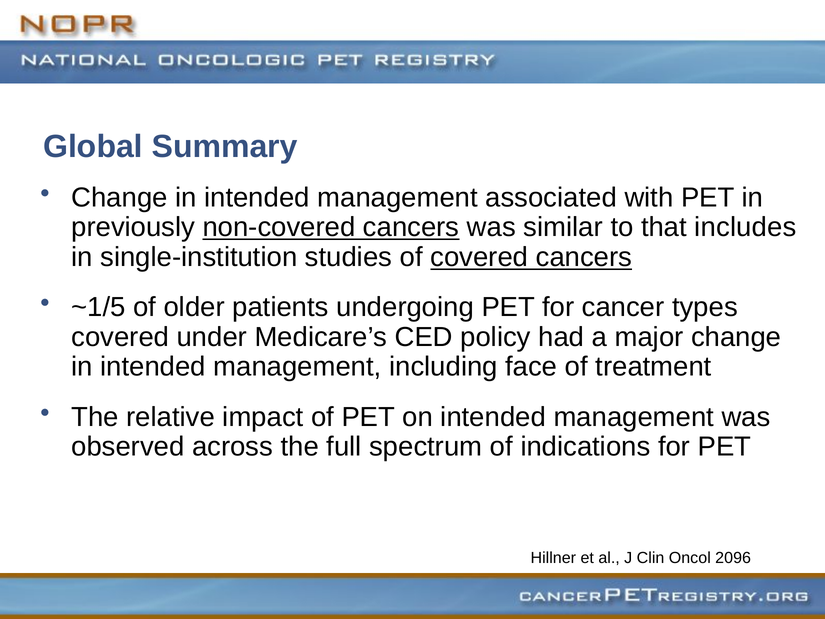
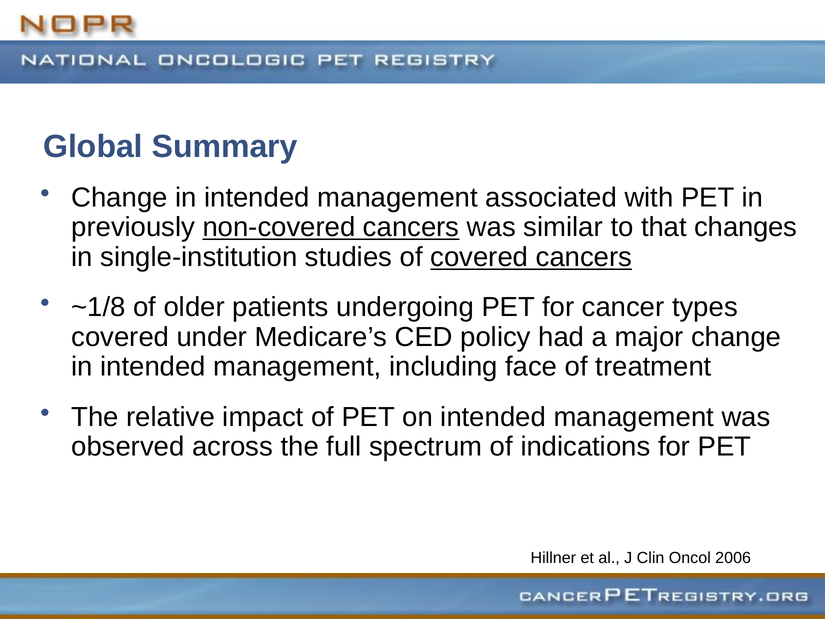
includes: includes -> changes (746, 227)
~1/5: ~1/5 -> ~1/8 (98, 307)
2096: 2096 -> 2006 (733, 558)
